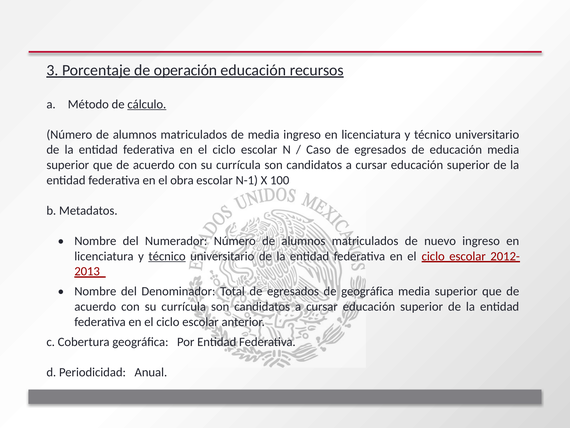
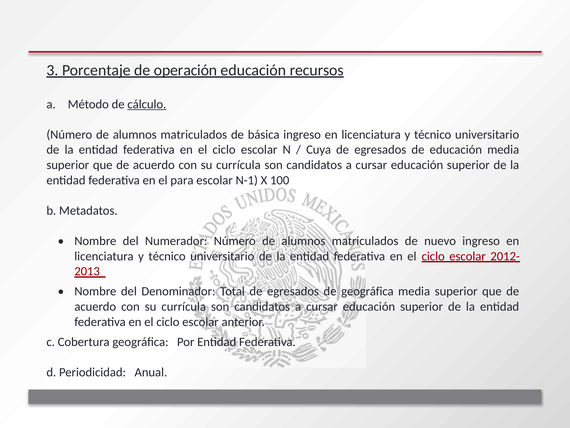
de media: media -> básica (264, 134)
Caso: Caso -> Cuya (319, 150)
obra: obra -> para (182, 180)
técnico underline: present -> none (167, 256)
